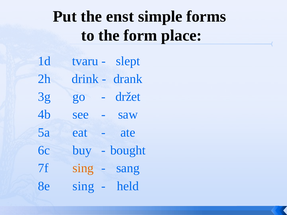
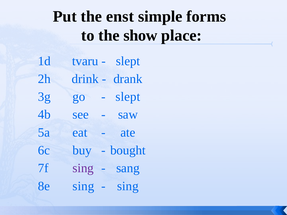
form: form -> show (140, 36)
držet: držet -> slept (128, 97)
sing colour: orange -> purple (83, 168)
held: held -> sing (128, 186)
